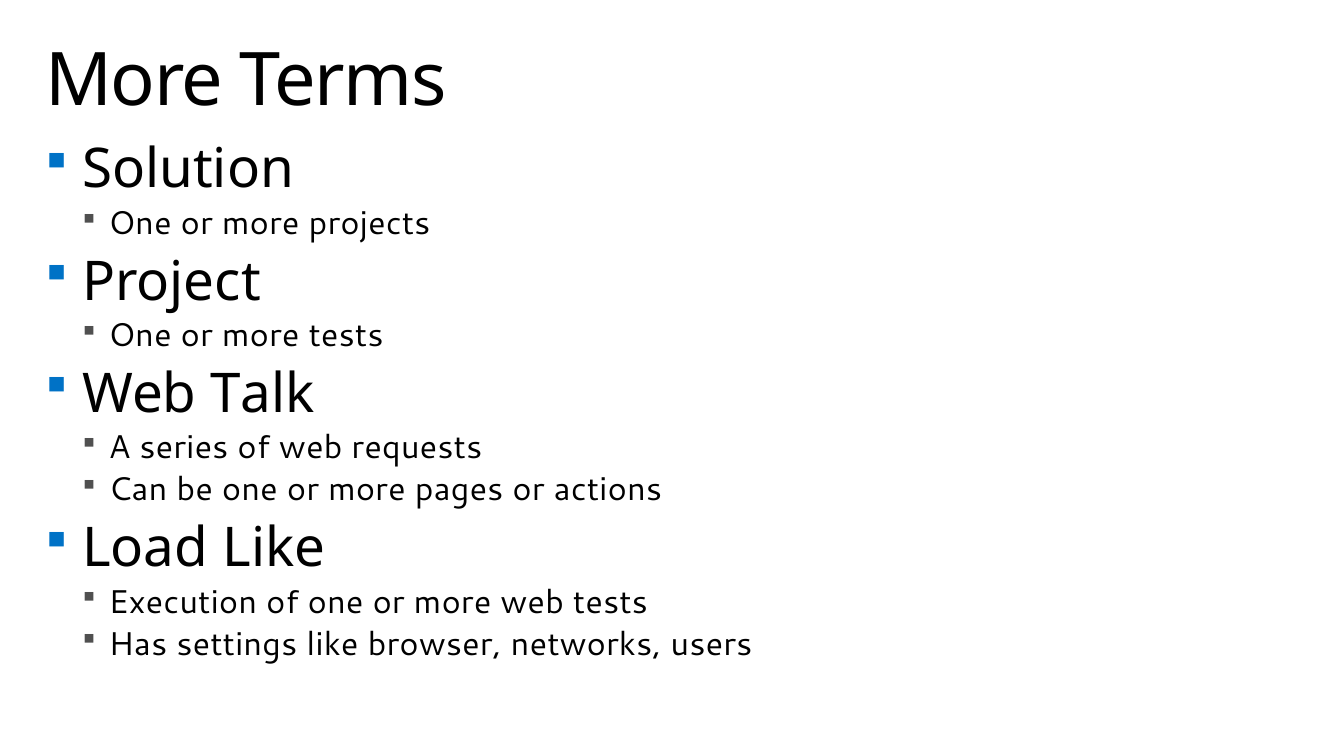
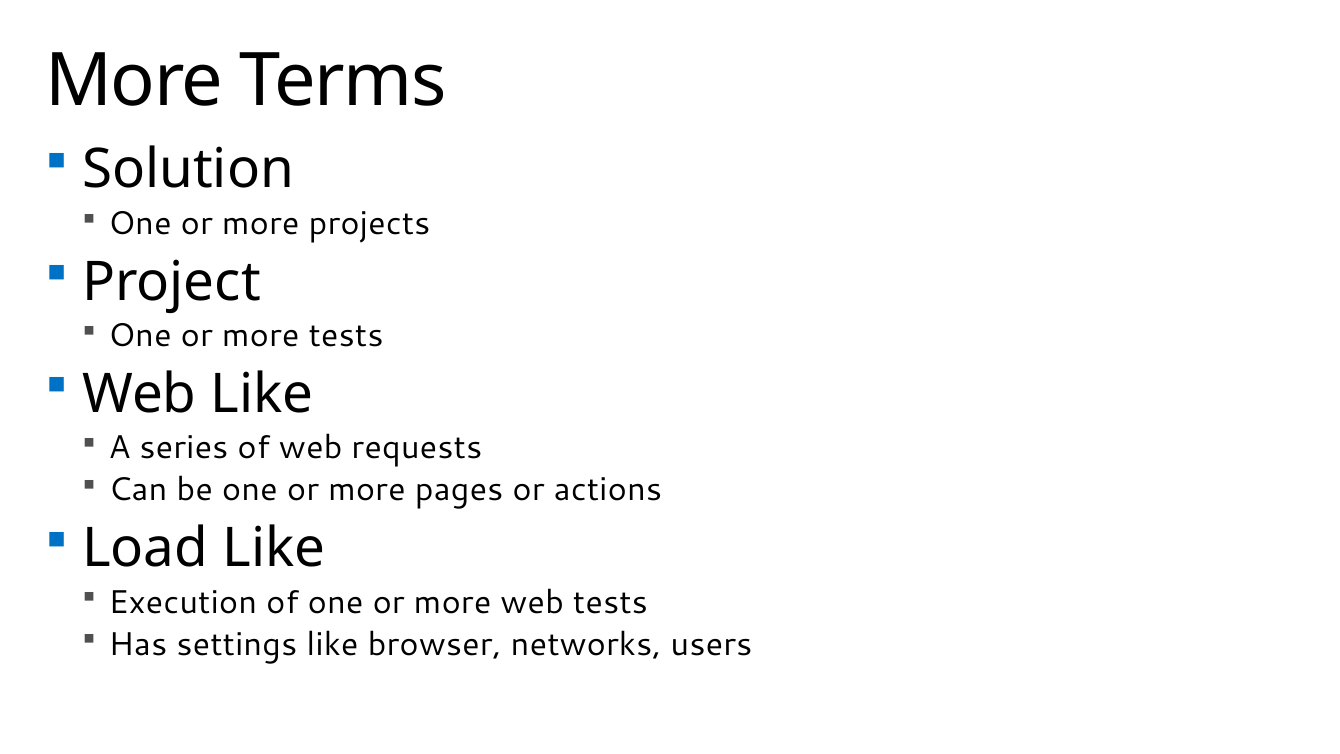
Web Talk: Talk -> Like (262, 394)
